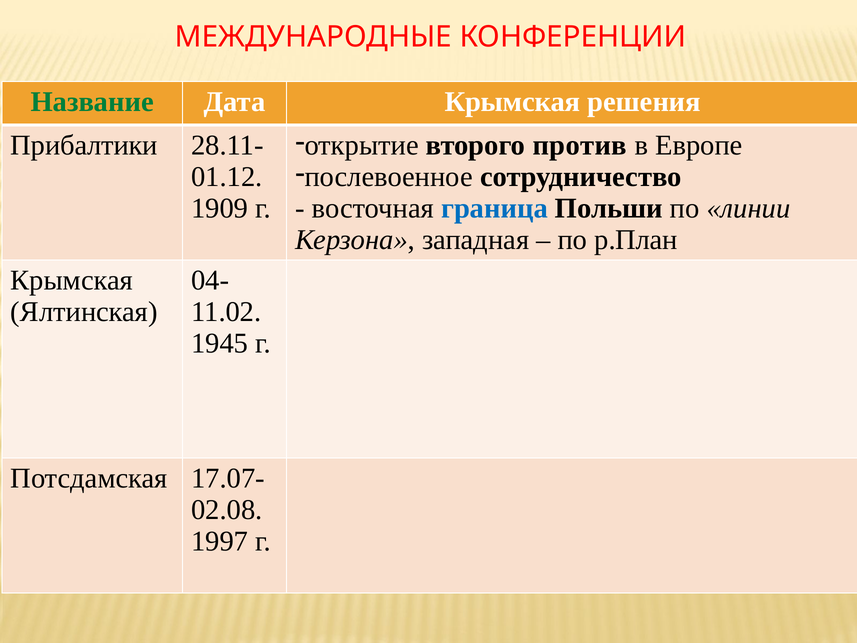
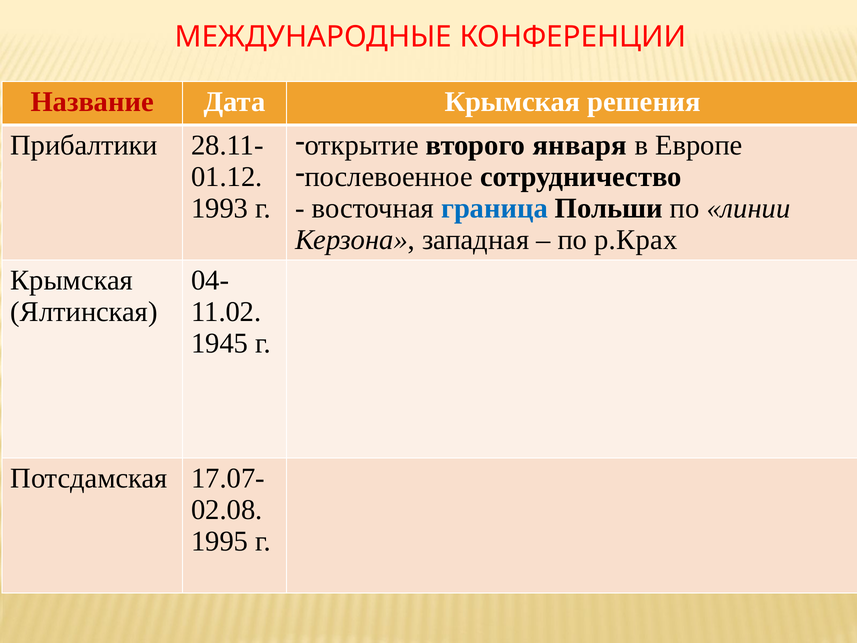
Название colour: green -> red (92, 102)
против: против -> января (580, 145)
1909: 1909 -> 1993 (220, 208)
р.План: р.План -> р.Крах (636, 240)
1997: 1997 -> 1995 (220, 541)
